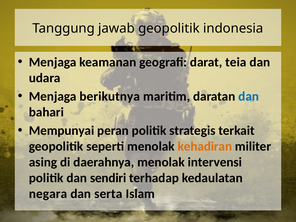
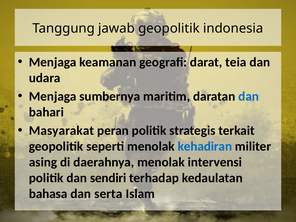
berikutnya: berikutnya -> sumbernya (110, 96)
Mempunyai: Mempunyai -> Masyarakat (61, 131)
kehadiran colour: orange -> blue (205, 146)
negara: negara -> bahasa (48, 194)
